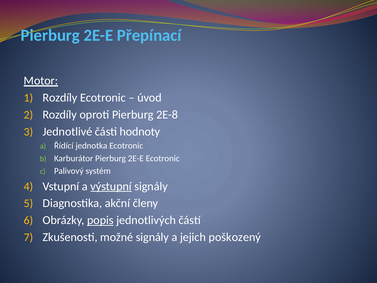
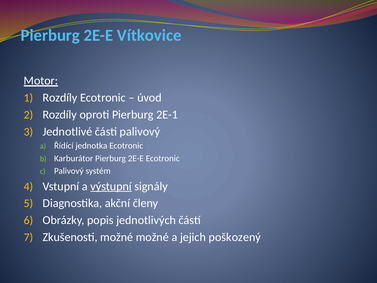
Přepínací: Přepínací -> Vítkovice (149, 35)
2E-8: 2E-8 -> 2E-1 (167, 115)
části hodnoty: hodnoty -> palivový (140, 131)
popis underline: present -> none (100, 220)
možné signály: signály -> možné (152, 237)
